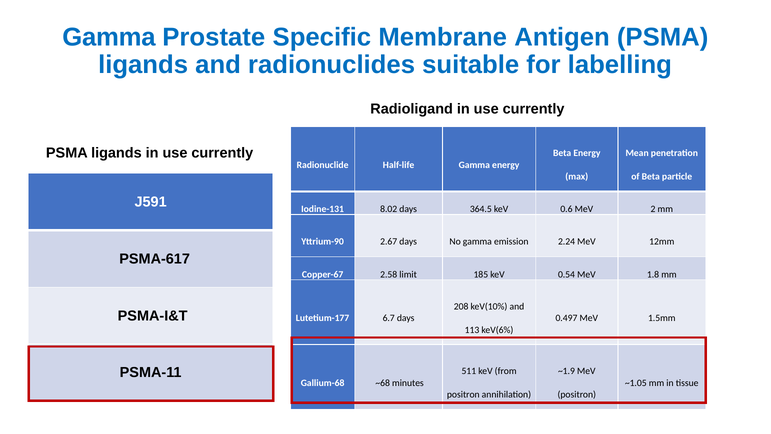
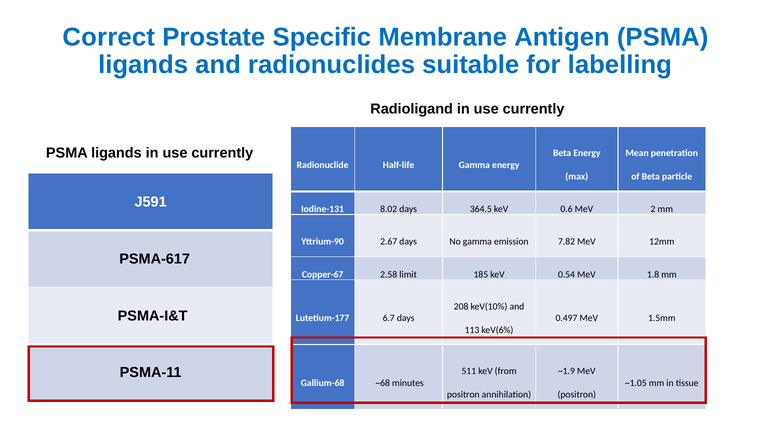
Gamma: Gamma -> Correct (109, 37)
2.24: 2.24 -> 7.82 (567, 241)
